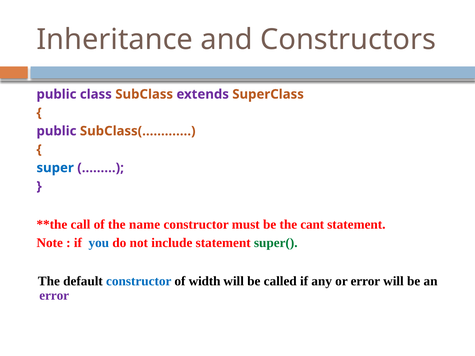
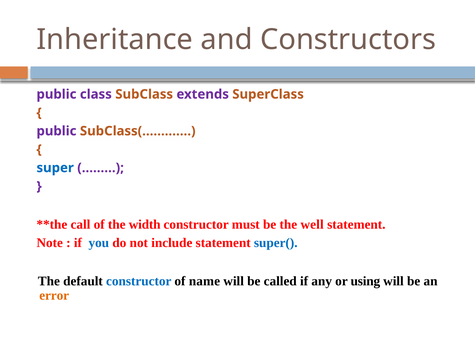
name: name -> width (145, 225)
cant: cant -> well (312, 225)
super( colour: green -> blue (276, 243)
width: width -> name (204, 282)
or error: error -> using (365, 282)
error colour: purple -> orange (54, 296)
